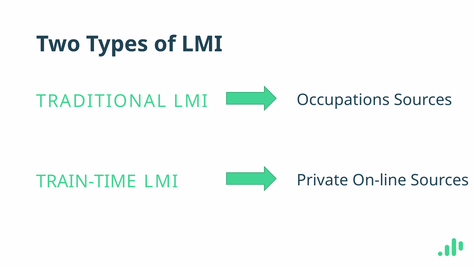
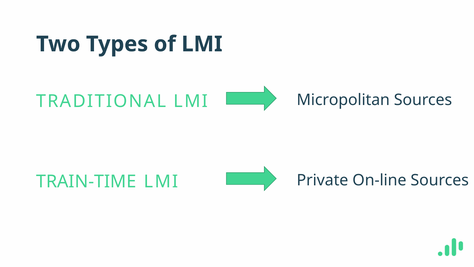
Occupations: Occupations -> Micropolitan (343, 100)
